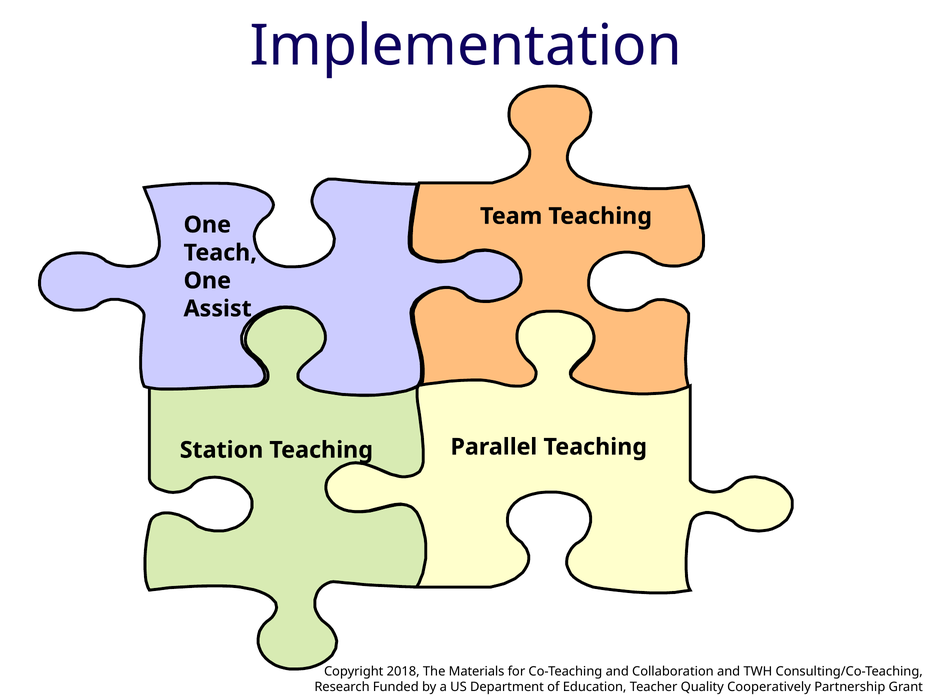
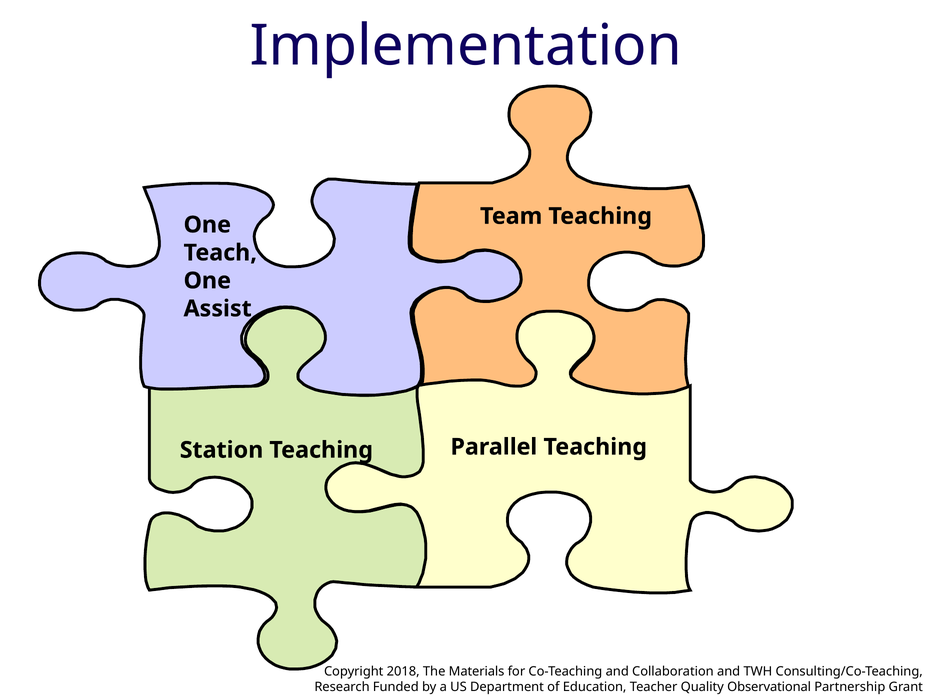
Cooperatively: Cooperatively -> Observational (769, 687)
